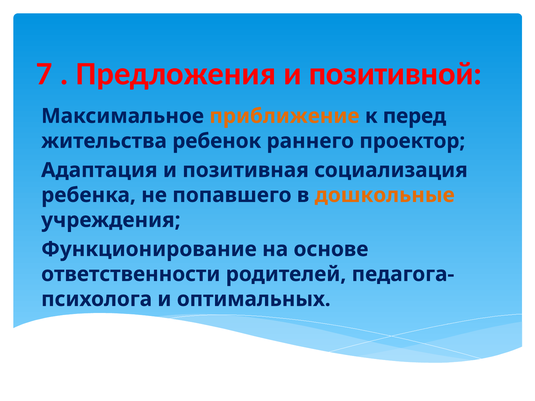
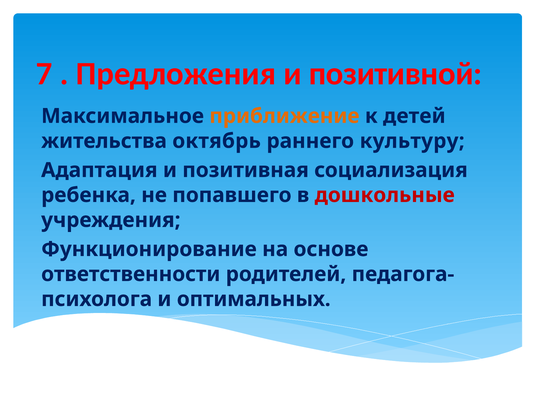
перед: перед -> детей (414, 116)
ребенок: ребенок -> октябрь (217, 141)
проектор: проектор -> культуру (412, 141)
дошкольные colour: orange -> red (385, 195)
